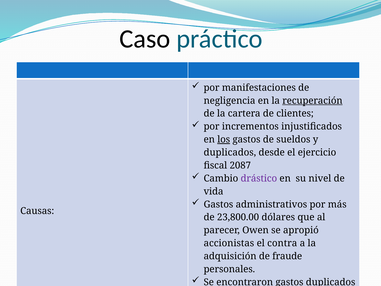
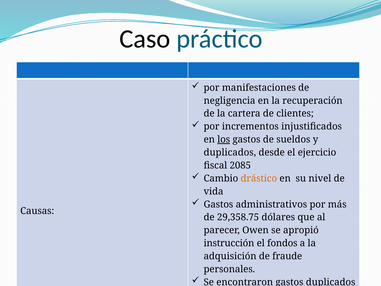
recuperación underline: present -> none (312, 101)
2087: 2087 -> 2085 (240, 165)
drástico colour: purple -> orange (259, 178)
23,800.00: 23,800.00 -> 29,358.75 (238, 217)
accionistas: accionistas -> instrucción (229, 243)
contra: contra -> fondos (282, 243)
